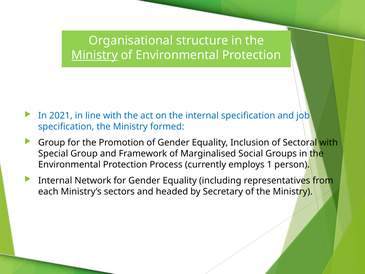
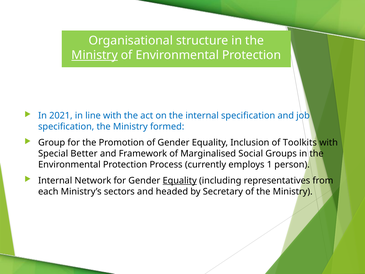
Sectoral: Sectoral -> Toolkits (300, 143)
Special Group: Group -> Better (84, 153)
Equality underline: none -> present (180, 180)
